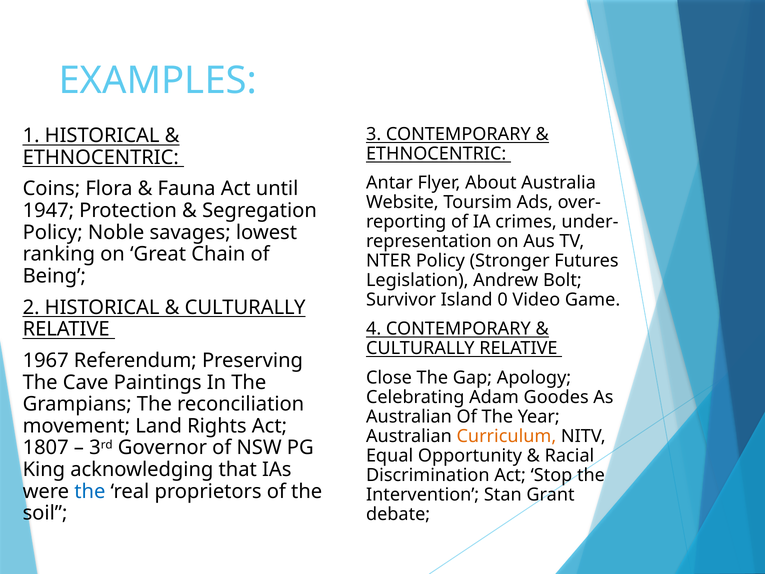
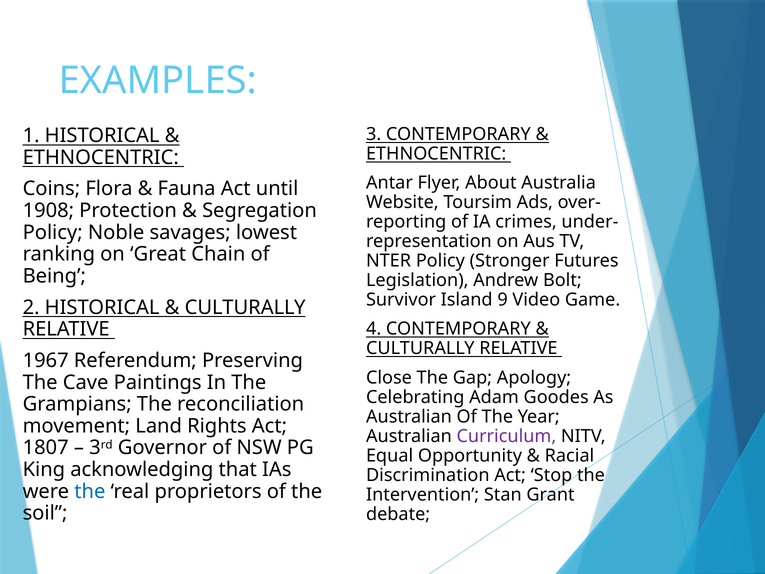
1947: 1947 -> 1908 (48, 210)
0: 0 -> 9 (503, 300)
Curriculum colour: orange -> purple (506, 436)
